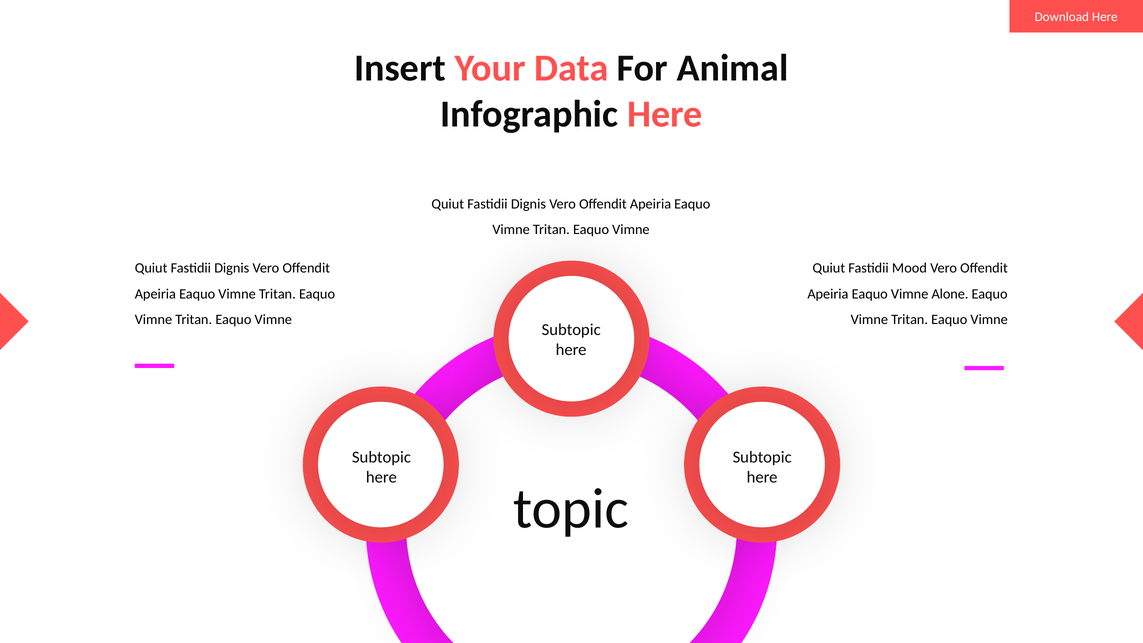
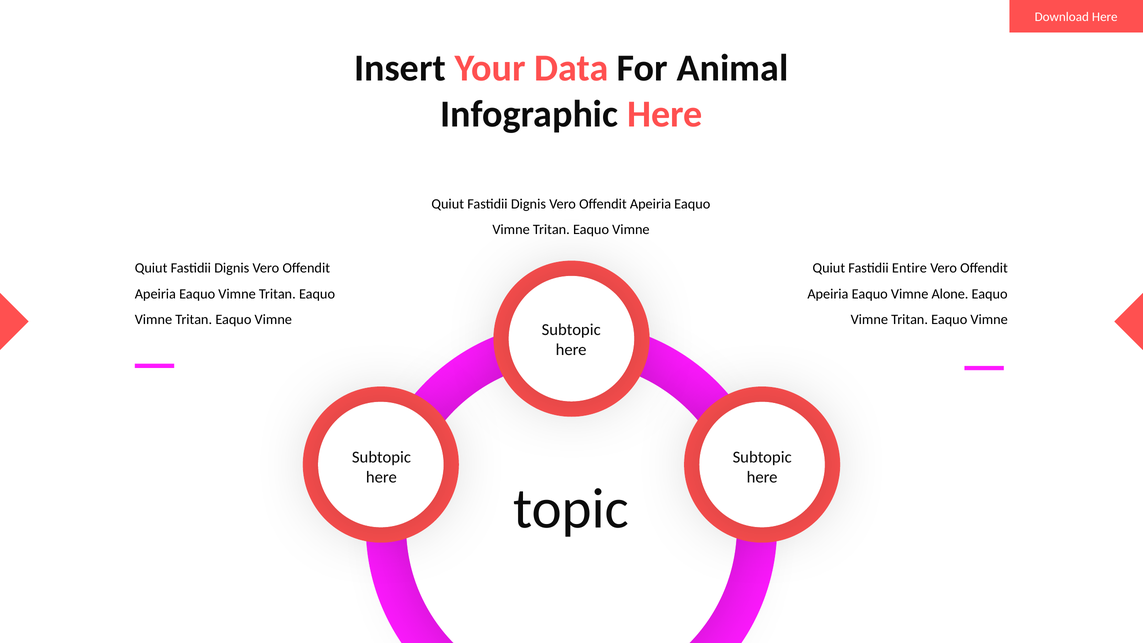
Mood: Mood -> Entire (909, 268)
